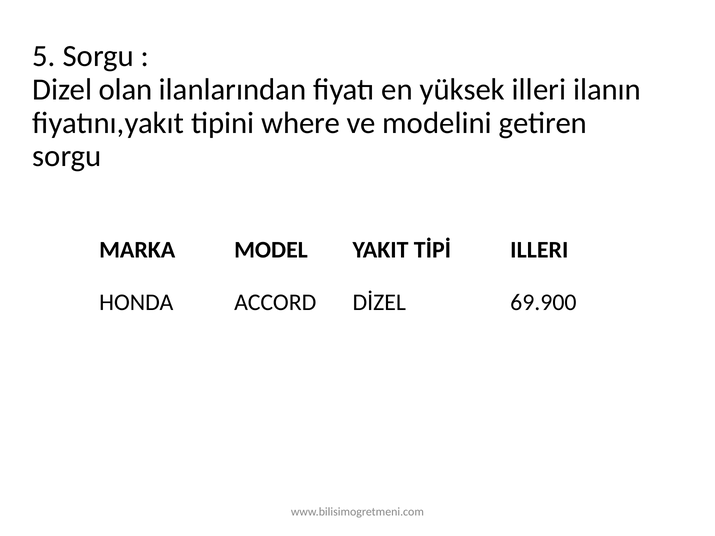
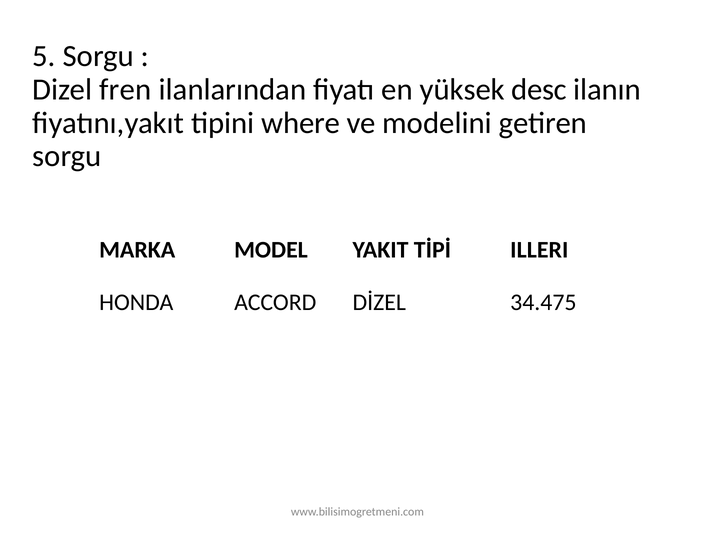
olan: olan -> fren (125, 90)
yüksek illeri: illeri -> desc (539, 90)
69.900: 69.900 -> 34.475 (543, 302)
